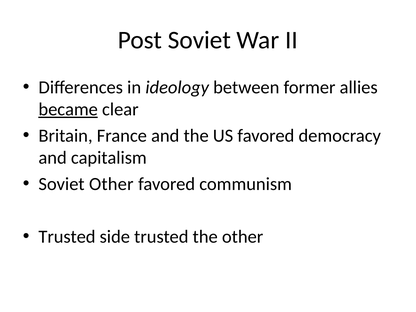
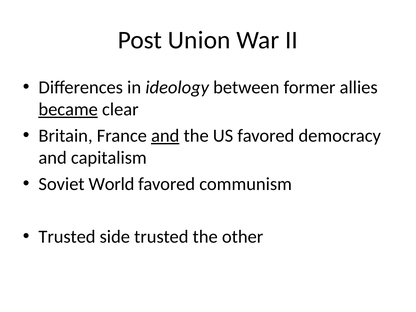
Post Soviet: Soviet -> Union (199, 40)
and underline: none -> present (165, 136)
Soviet Other: Other -> World (111, 184)
